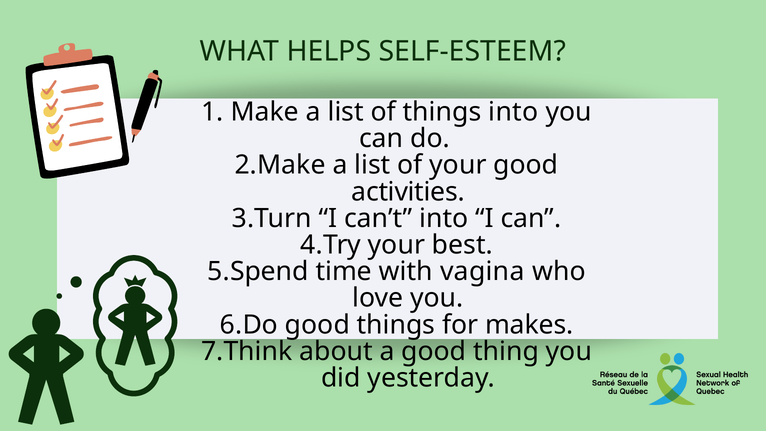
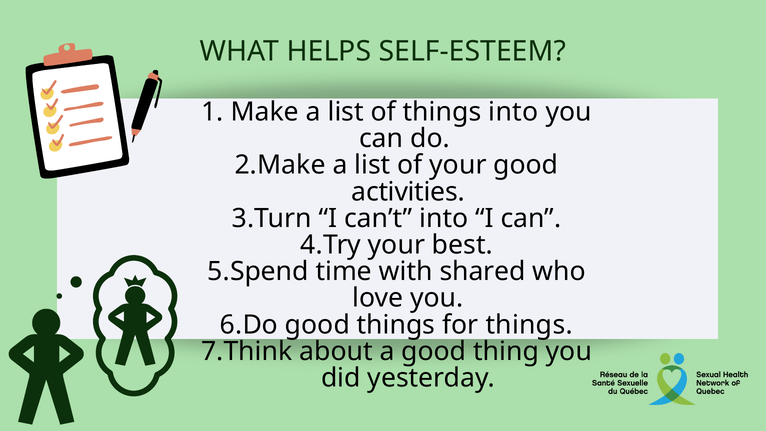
vagina: vagina -> shared (483, 272)
for makes: makes -> things (529, 325)
